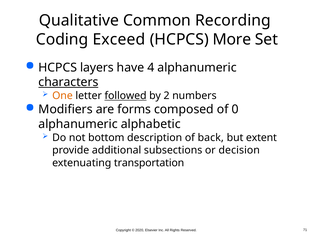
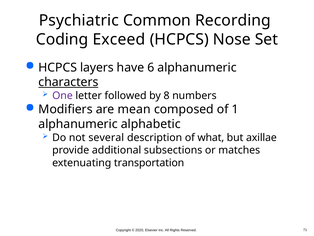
Qualitative: Qualitative -> Psychiatric (79, 20)
More: More -> Nose (232, 39)
4: 4 -> 6 (151, 67)
One colour: orange -> purple (62, 95)
followed underline: present -> none (126, 95)
2: 2 -> 8 (167, 95)
forms: forms -> mean (134, 109)
0: 0 -> 1 (235, 109)
bottom: bottom -> several (106, 137)
back: back -> what (211, 137)
extent: extent -> axillae (261, 137)
decision: decision -> matches (239, 150)
